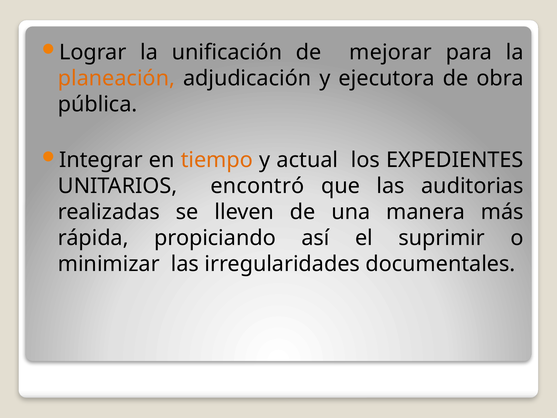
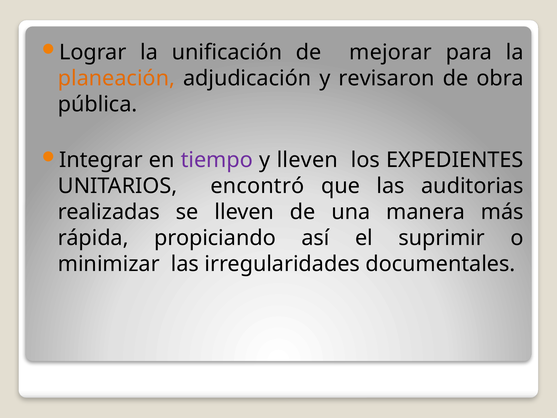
ejecutora: ejecutora -> revisaron (387, 78)
tiempo colour: orange -> purple (217, 160)
y actual: actual -> lleven (307, 160)
